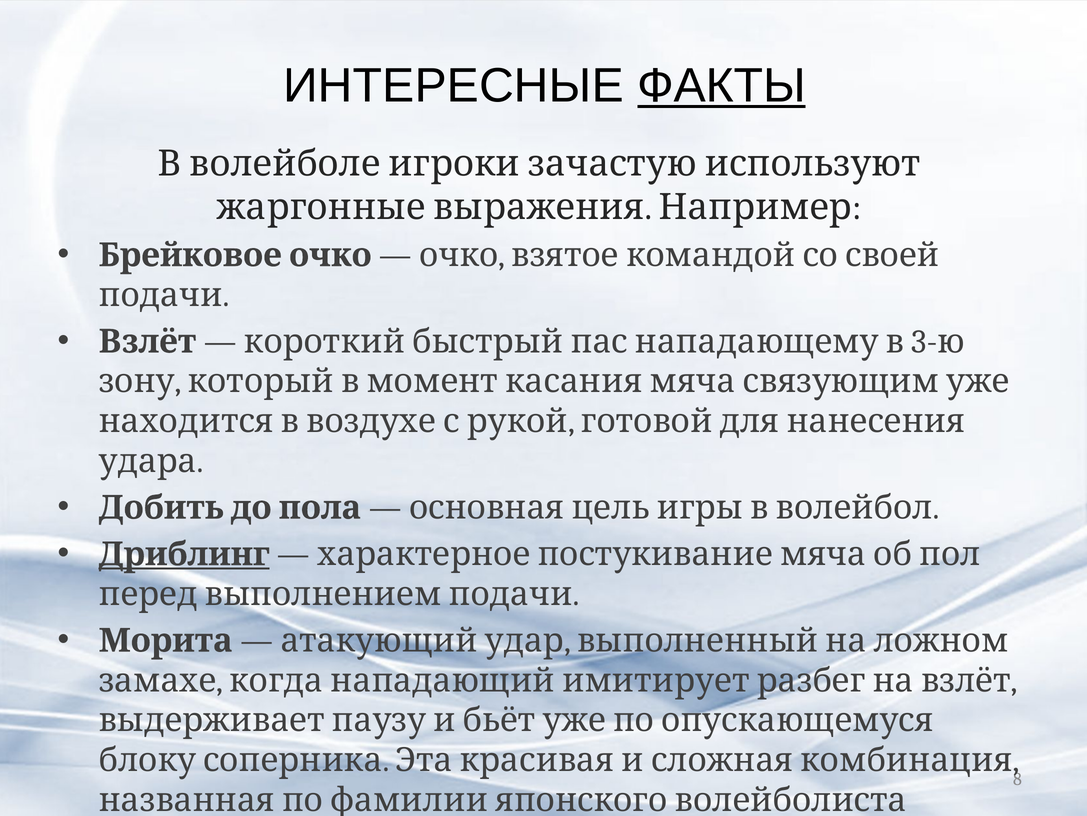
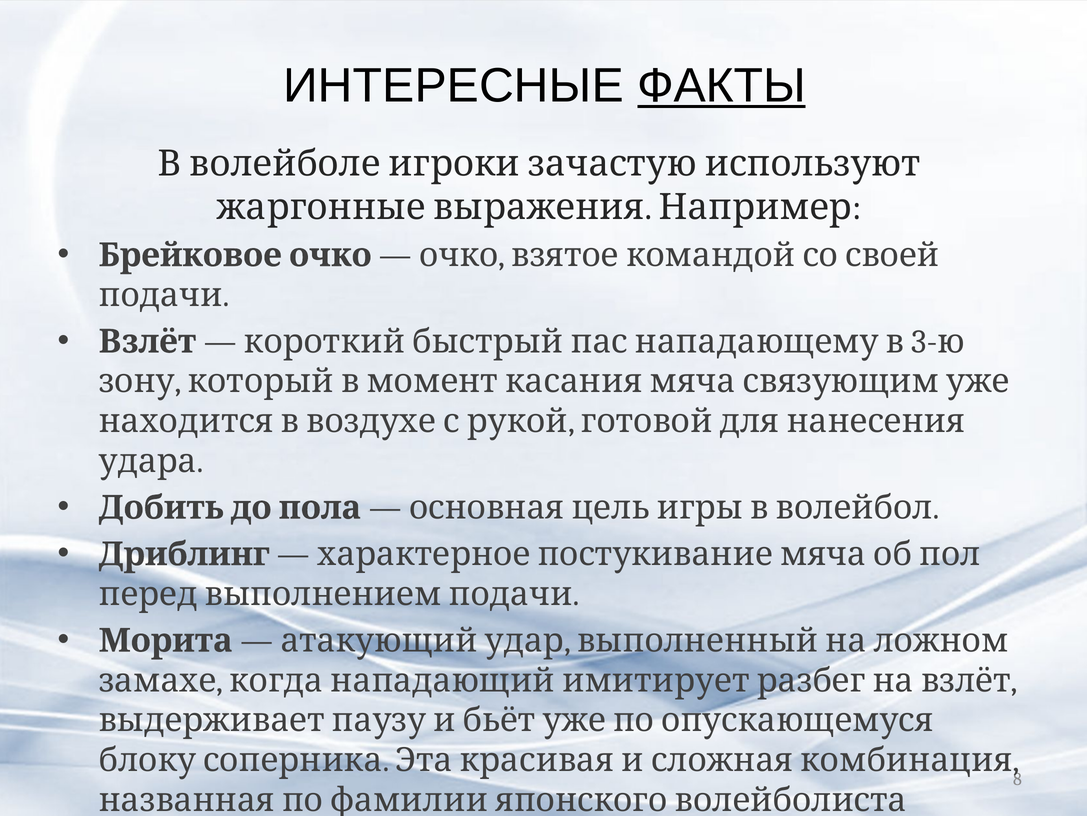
Дриблинг underline: present -> none (184, 554)
